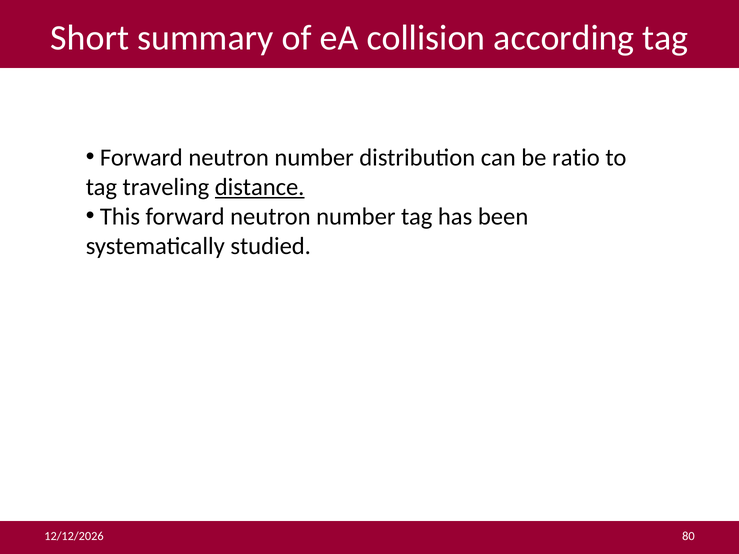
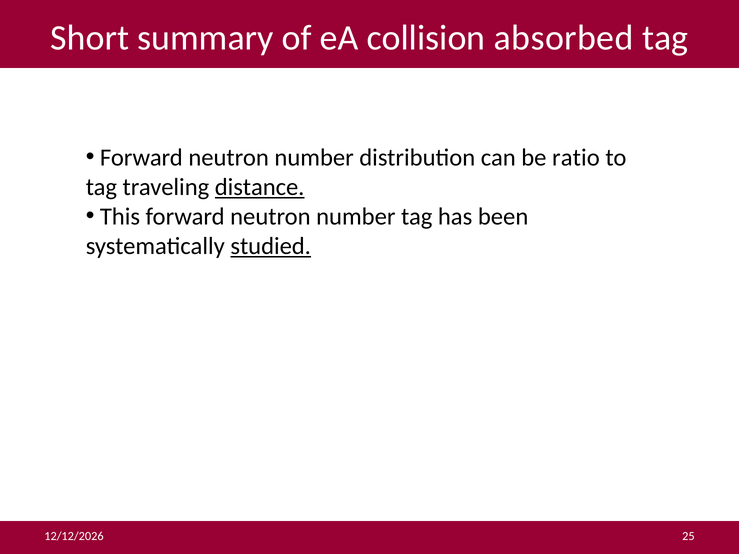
according: according -> absorbed (564, 38)
studied underline: none -> present (271, 246)
80: 80 -> 25 (688, 537)
